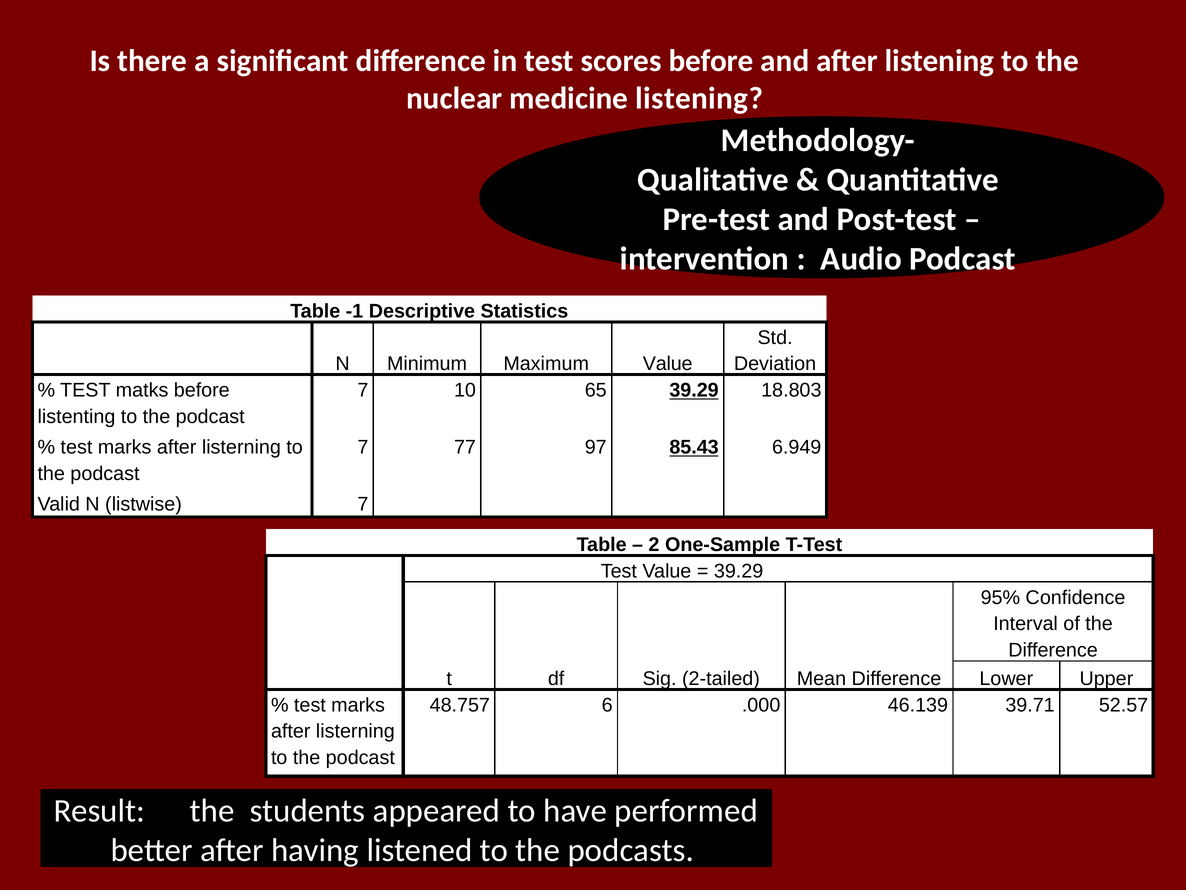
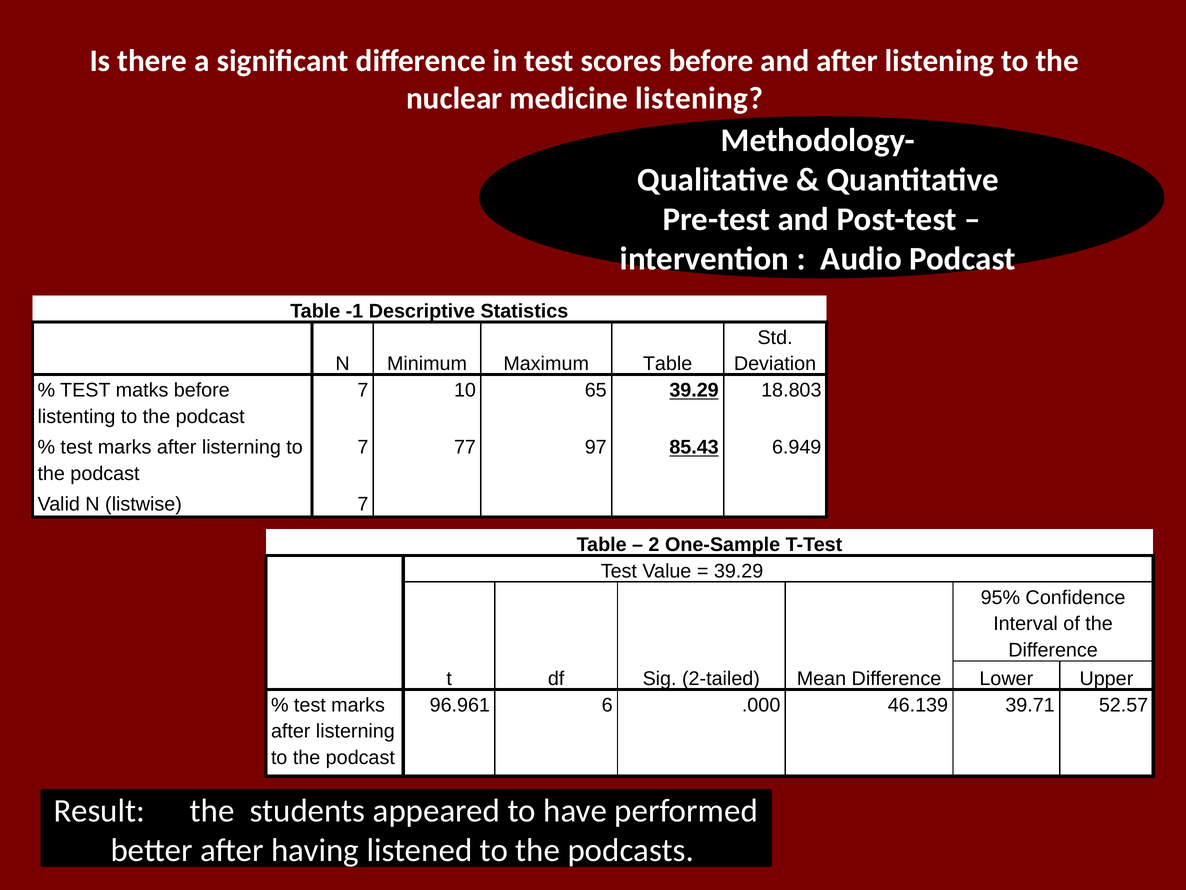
Maximum Value: Value -> Table (668, 364)
48.757: 48.757 -> 96.961 (460, 705)
